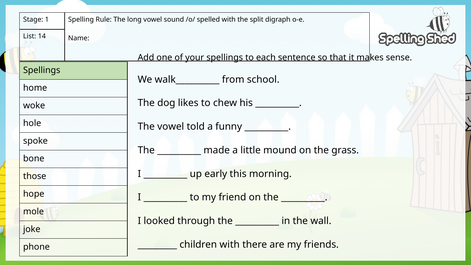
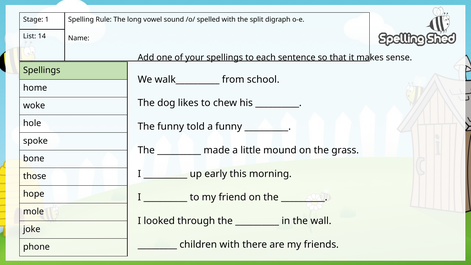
The vowel: vowel -> funny (171, 127)
